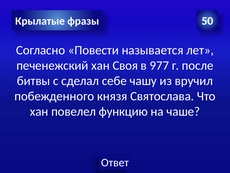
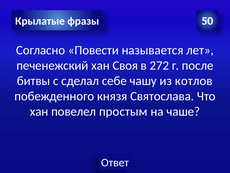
977: 977 -> 272 (159, 65)
вручил: вручил -> котлов (194, 81)
функцию: функцию -> простым (123, 111)
